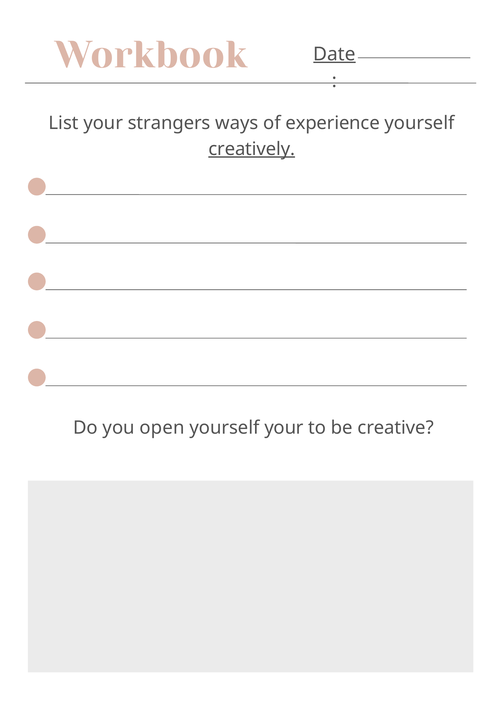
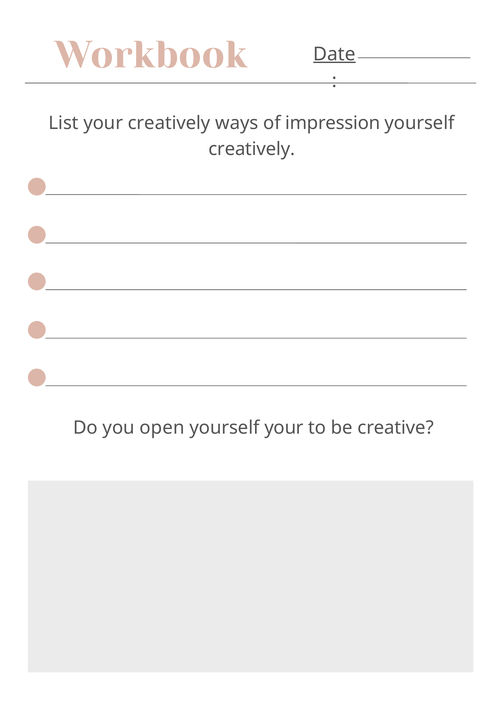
your strangers: strangers -> creatively (169, 123)
experience: experience -> impression (333, 123)
creatively underline: present -> none (252, 149)
